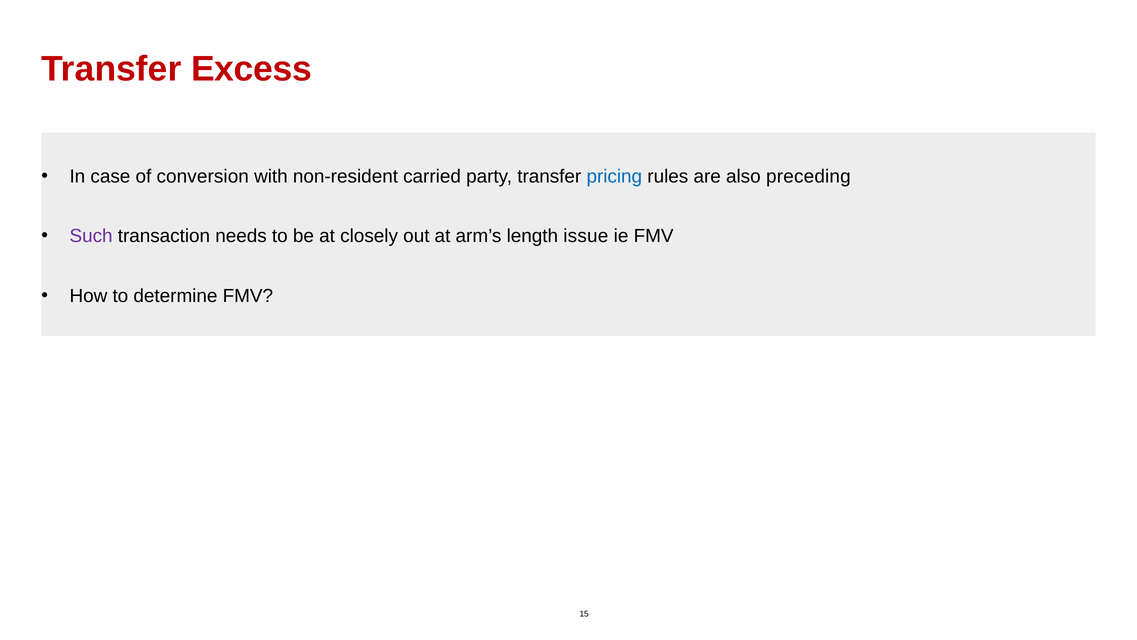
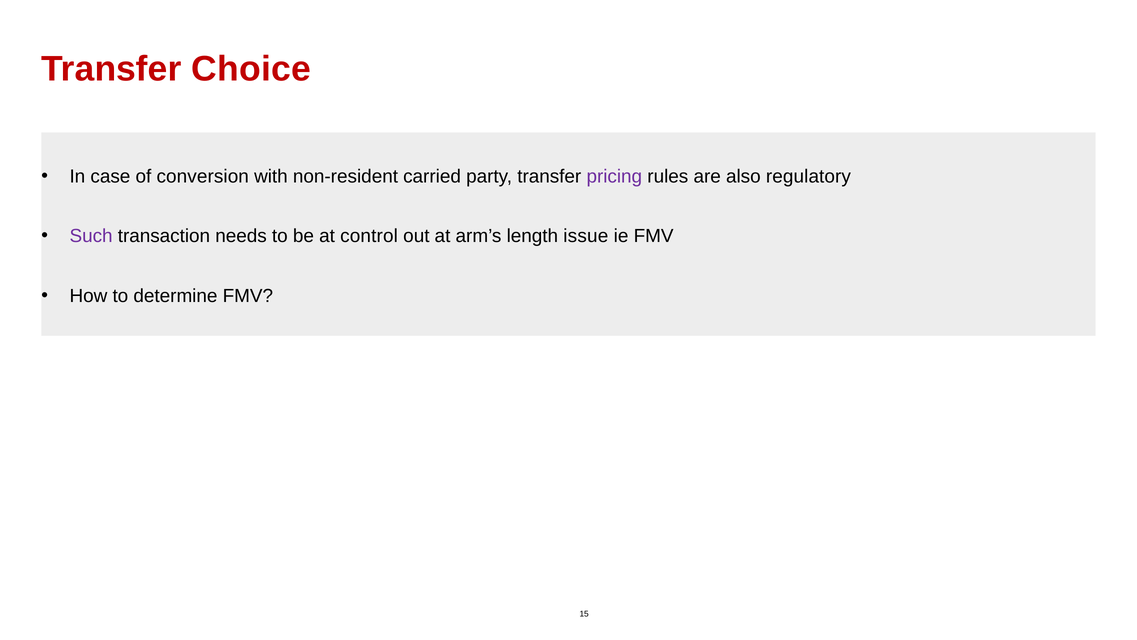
Excess: Excess -> Choice (251, 69)
pricing colour: blue -> purple (614, 176)
preceding: preceding -> regulatory (808, 176)
closely: closely -> control (369, 236)
